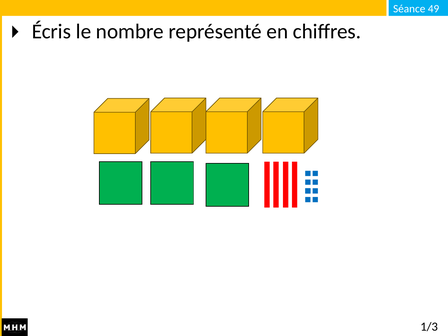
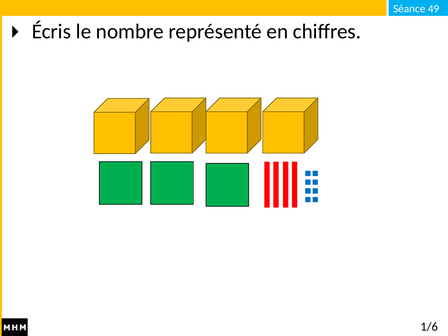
1/3: 1/3 -> 1/6 (429, 327)
